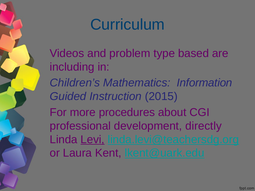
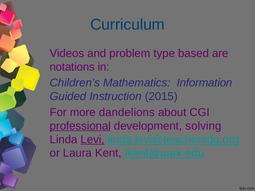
including: including -> notations (72, 67)
procedures: procedures -> dandelions (127, 112)
professional underline: none -> present (80, 126)
directly: directly -> solving (203, 126)
